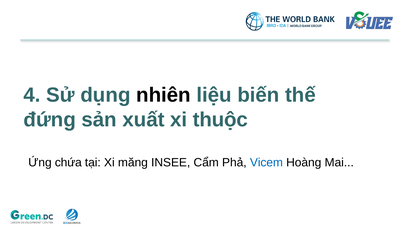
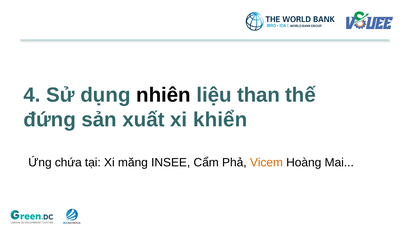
biến: biến -> than (259, 95)
thuộc: thuộc -> khiển (220, 120)
Vicem colour: blue -> orange (266, 162)
